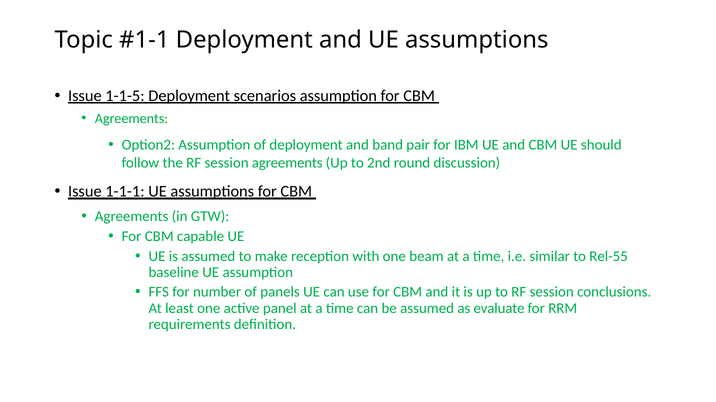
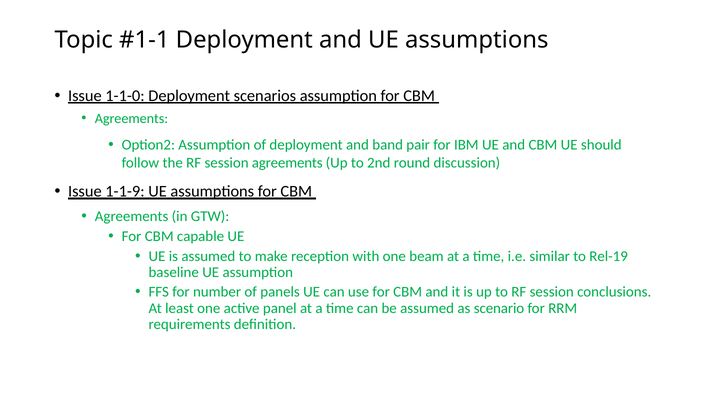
1-1-5: 1-1-5 -> 1-1-0 (125, 96)
1-1-1: 1-1-1 -> 1-1-9 (125, 192)
Rel-55: Rel-55 -> Rel-19 (609, 257)
evaluate: evaluate -> scenario (499, 309)
